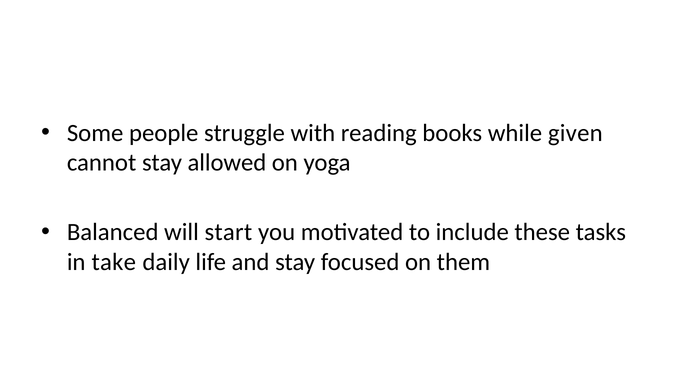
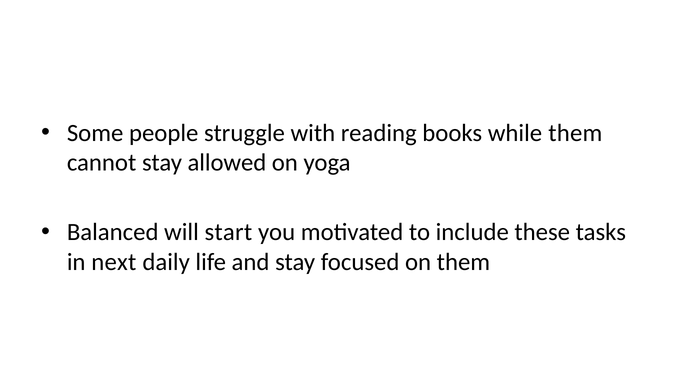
while given: given -> them (575, 133)
take: take -> next (114, 262)
